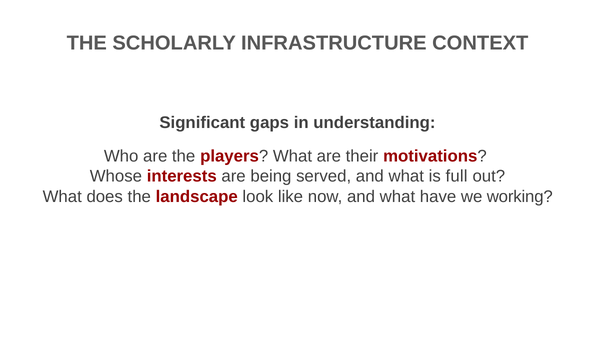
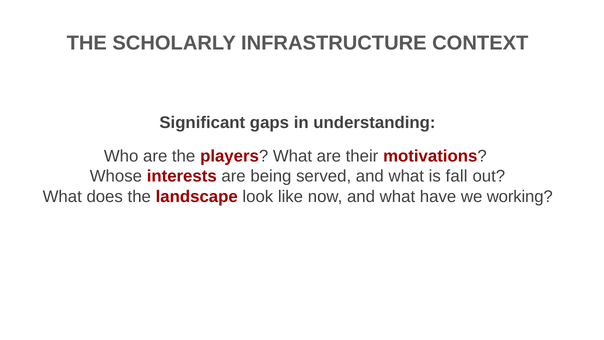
full: full -> fall (457, 176)
